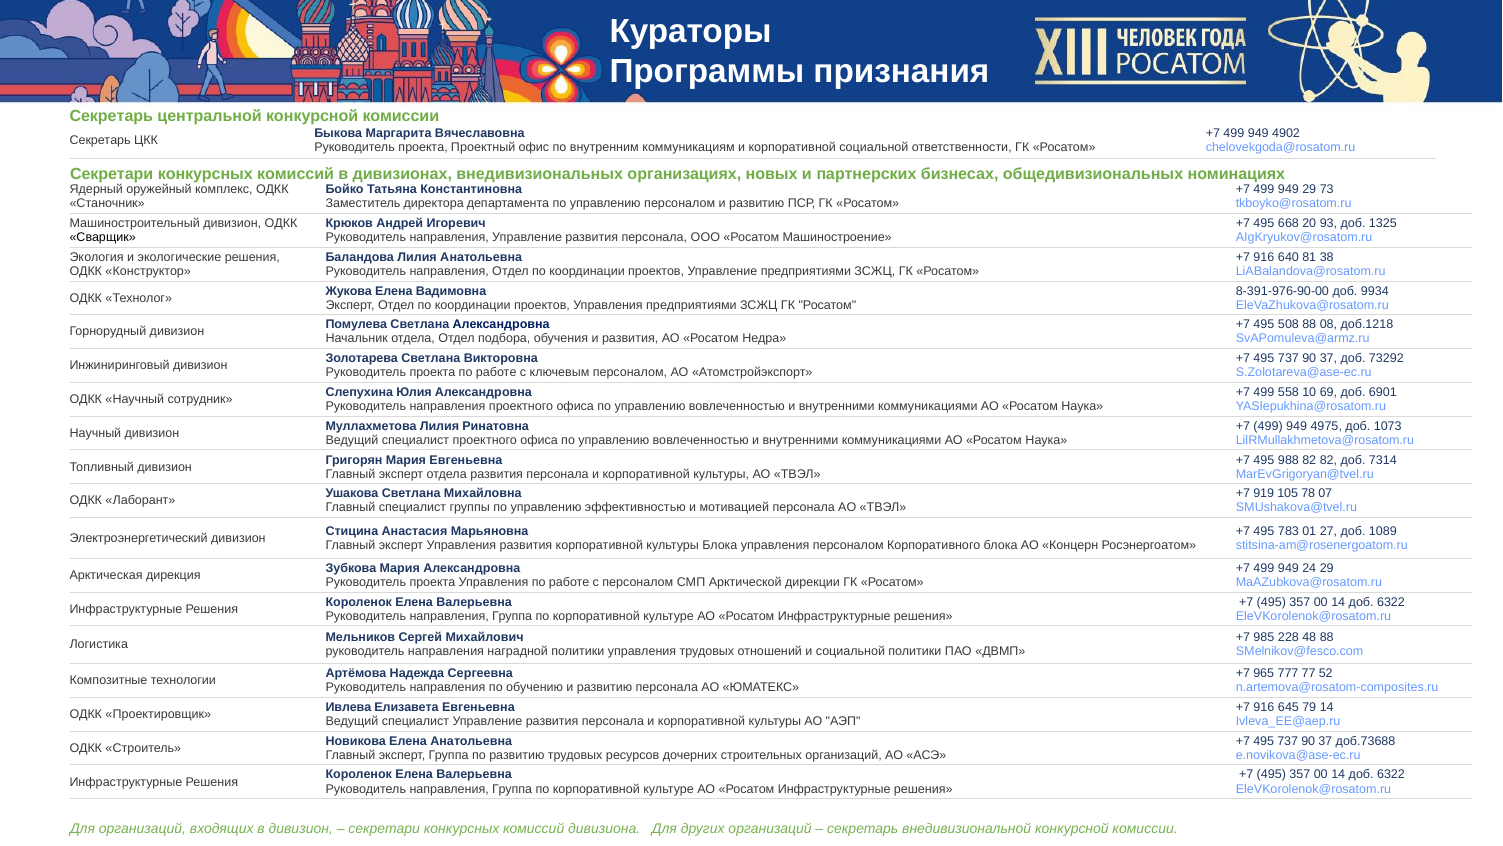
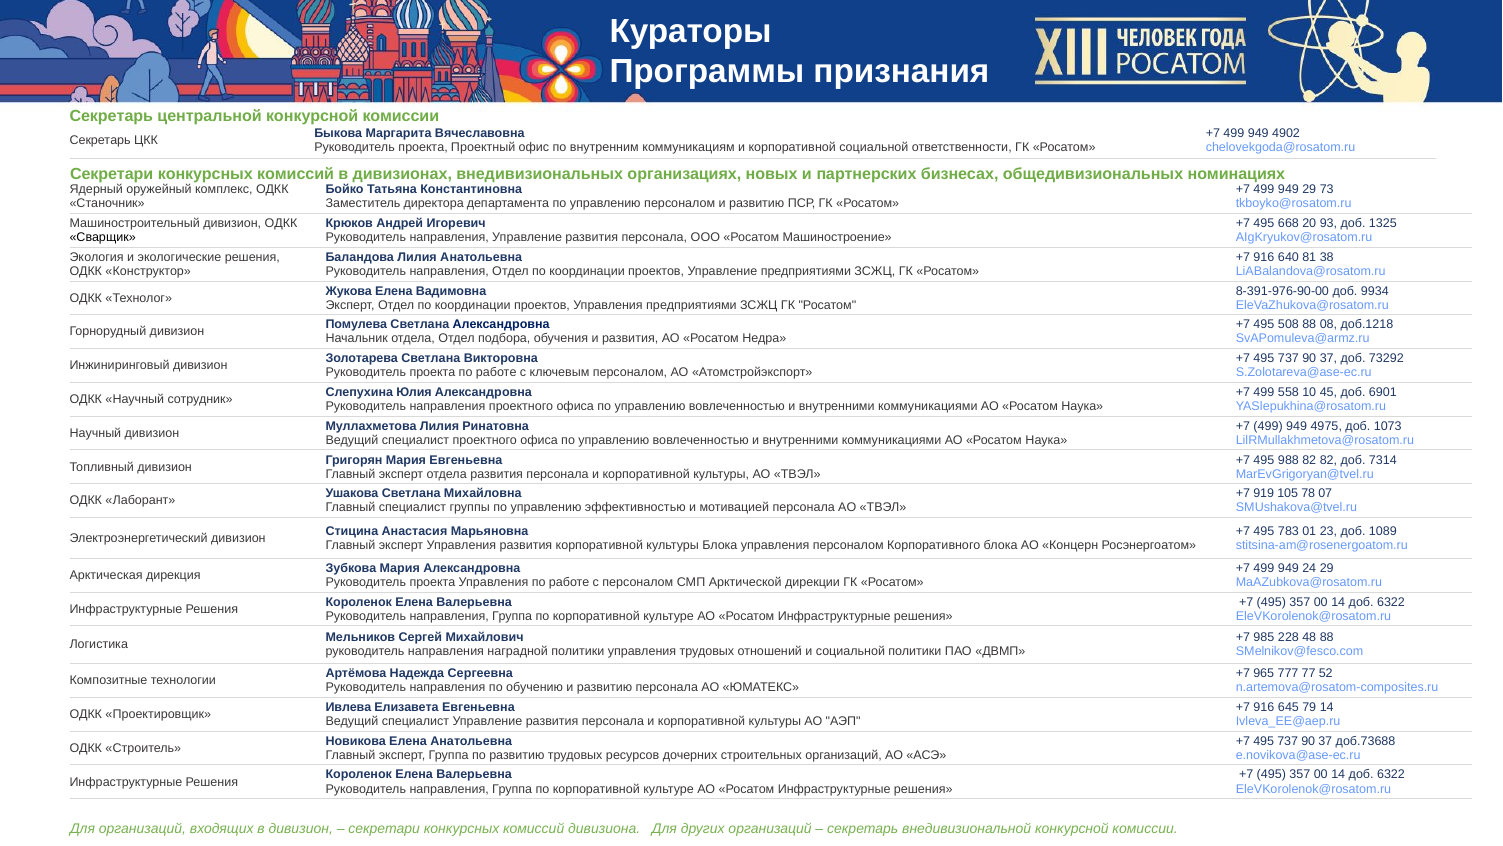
69: 69 -> 45 (1328, 392)
27: 27 -> 23 (1328, 531)
